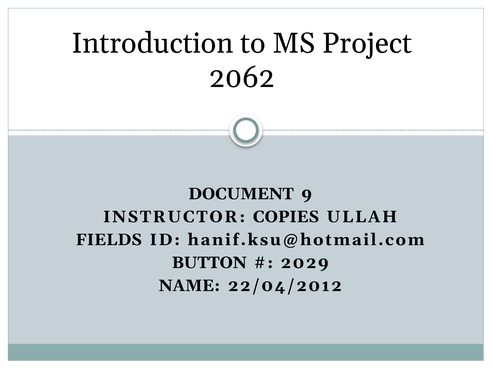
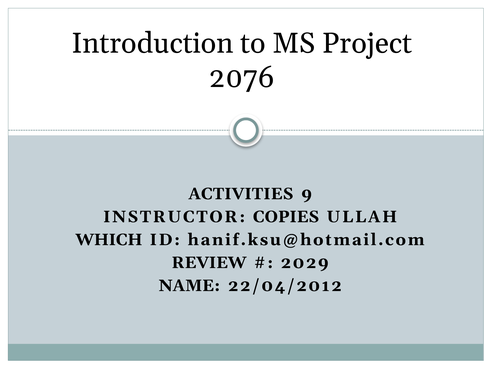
2062: 2062 -> 2076 (242, 78)
DOCUMENT: DOCUMENT -> ACTIVITIES (241, 194)
FIELDS: FIELDS -> WHICH (109, 240)
BUTTON: BUTTON -> REVIEW (209, 263)
